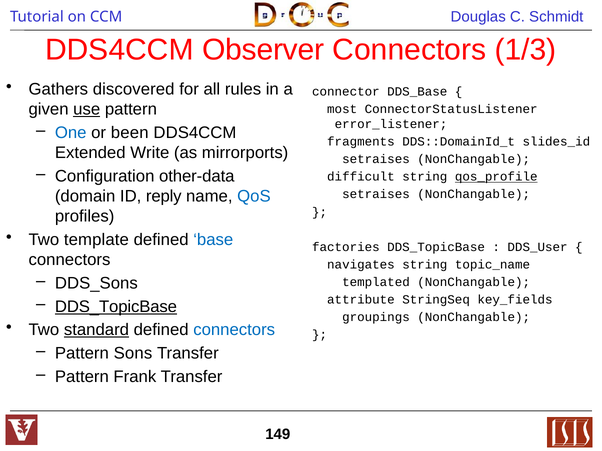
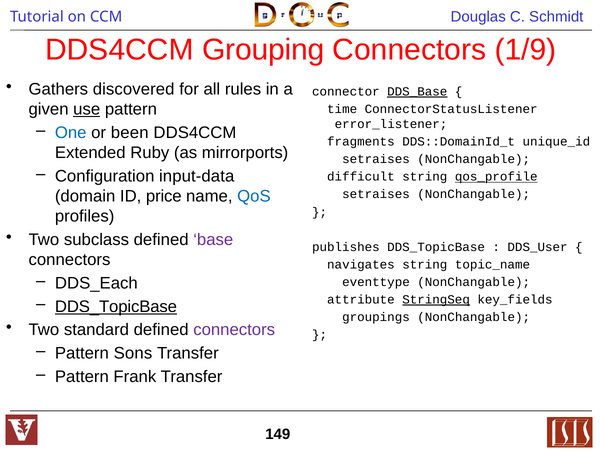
Observer: Observer -> Grouping (263, 50)
1/3: 1/3 -> 1/9 (526, 50)
DDS_Base underline: none -> present (417, 92)
most: most -> time (342, 109)
slides_id: slides_id -> unique_id (556, 142)
Write: Write -> Ruby (150, 153)
other-data: other-data -> input-data (197, 176)
reply: reply -> price (164, 197)
template: template -> subclass (96, 240)
base colour: blue -> purple (213, 240)
factories: factories -> publishes (346, 247)
DDS_Sons: DDS_Sons -> DDS_Each (96, 284)
templated: templated -> eventtype (376, 282)
StringSeq underline: none -> present (436, 300)
standard underline: present -> none (96, 330)
connectors colour: blue -> purple (234, 330)
